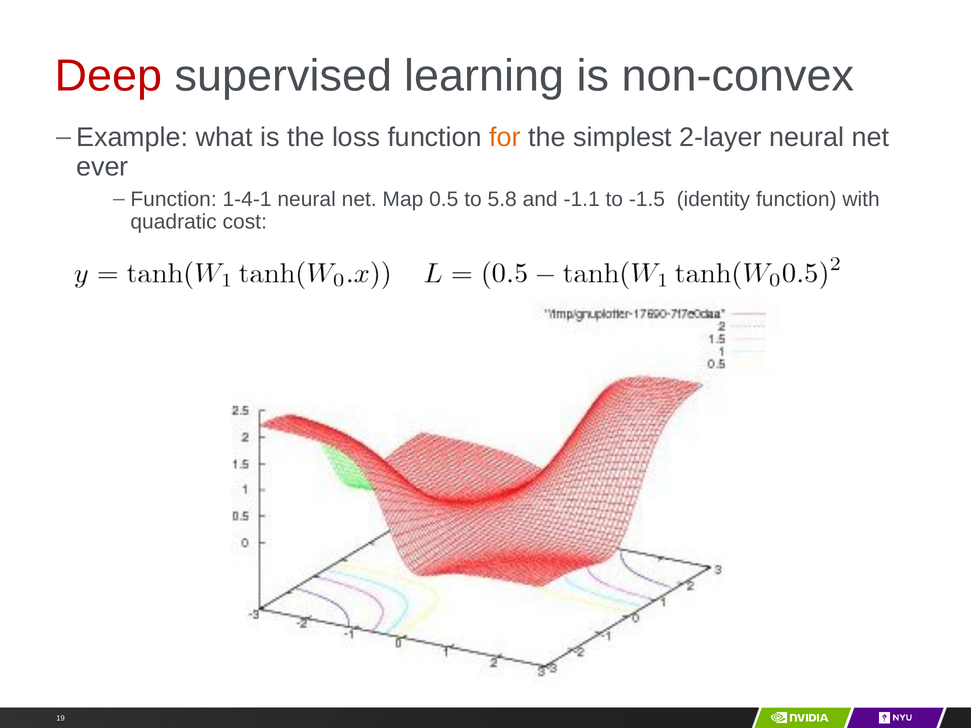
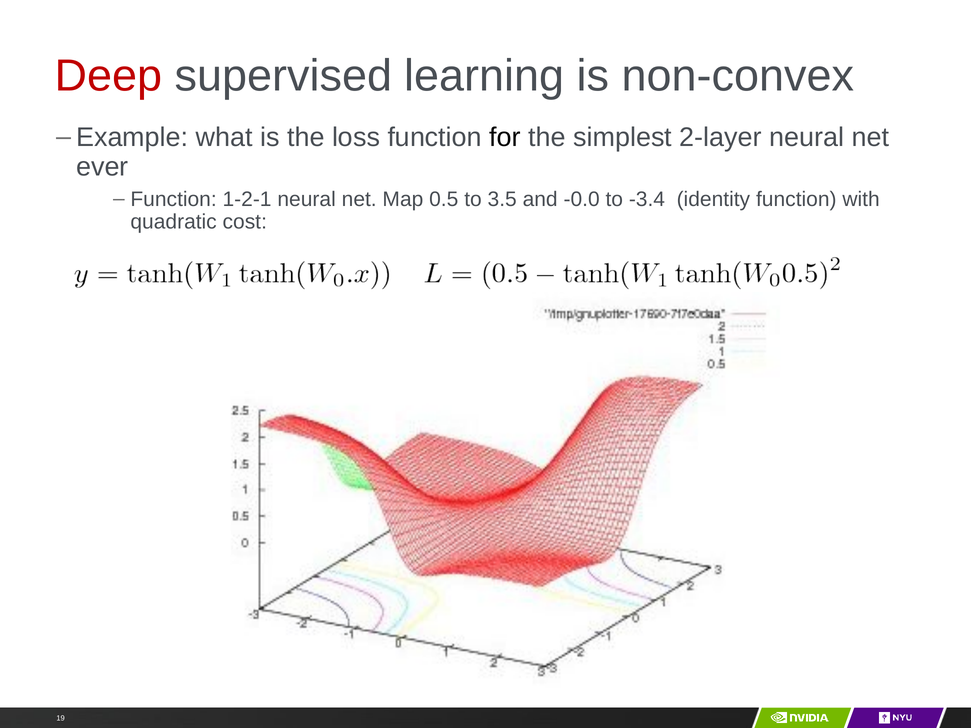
for colour: orange -> black (505, 138)
1-4-1: 1-4-1 -> 1-2-1 (247, 199)
5.8: 5.8 -> 3.5 (502, 199)
-1.1: -1.1 -> -0.0 (582, 199)
-1.5: -1.5 -> -3.4 (647, 199)
